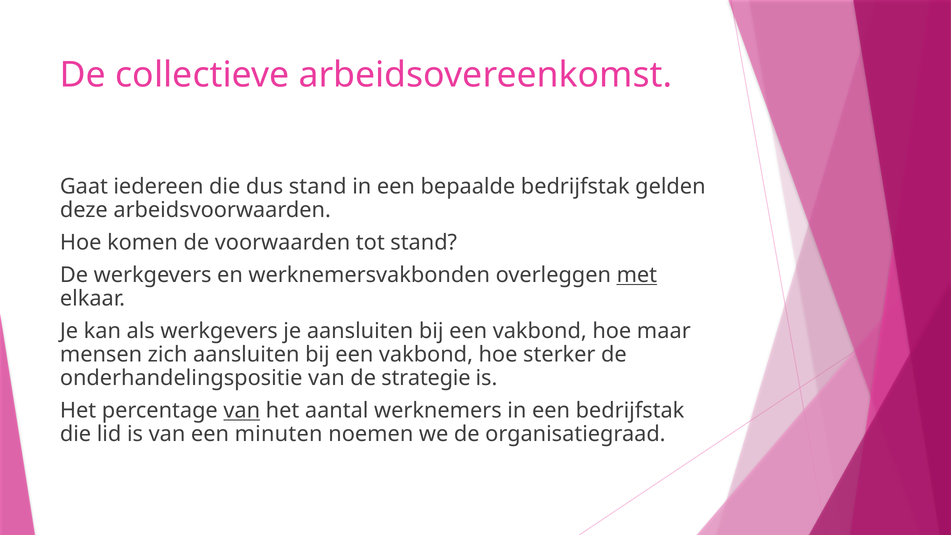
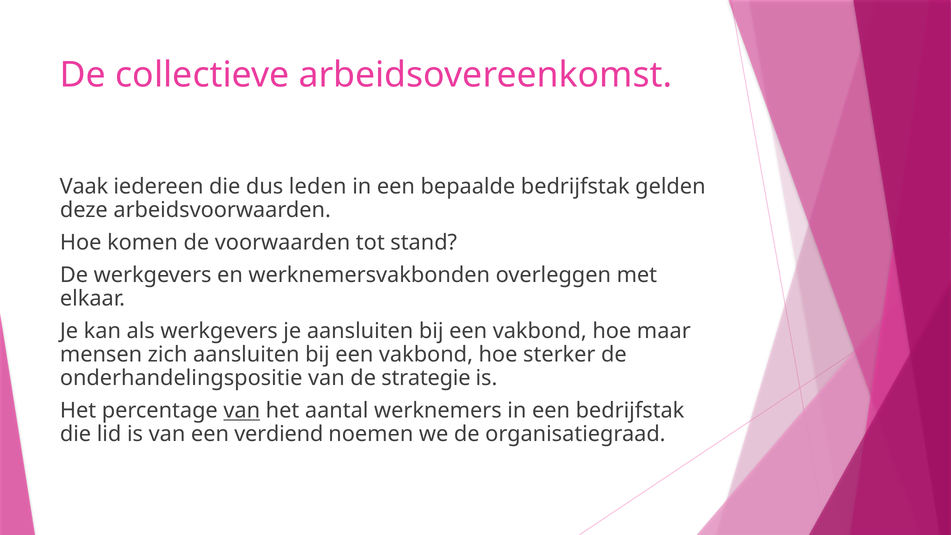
Gaat: Gaat -> Vaak (84, 187)
dus stand: stand -> leden (318, 187)
met underline: present -> none (637, 275)
minuten: minuten -> verdiend (279, 434)
